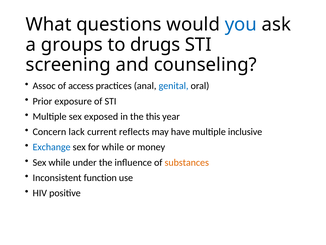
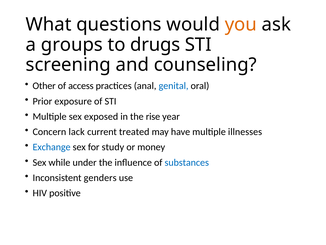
you colour: blue -> orange (241, 25)
Assoc: Assoc -> Other (44, 86)
this: this -> rise (153, 116)
reflects: reflects -> treated (134, 132)
inclusive: inclusive -> illnesses (245, 132)
for while: while -> study (113, 147)
substances colour: orange -> blue (187, 162)
function: function -> genders (100, 177)
